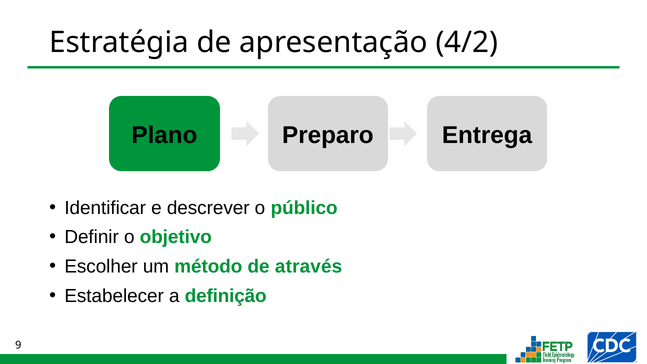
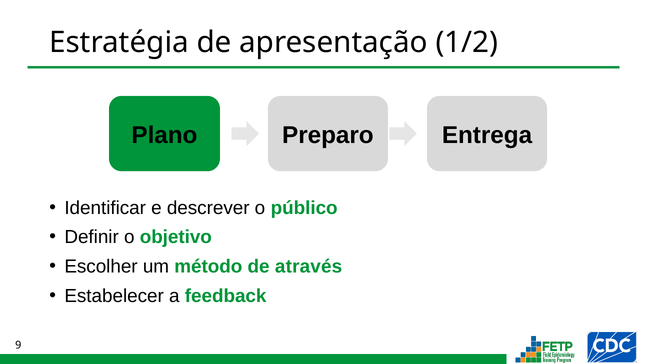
4/2: 4/2 -> 1/2 (467, 42)
definição: definição -> feedback (226, 296)
